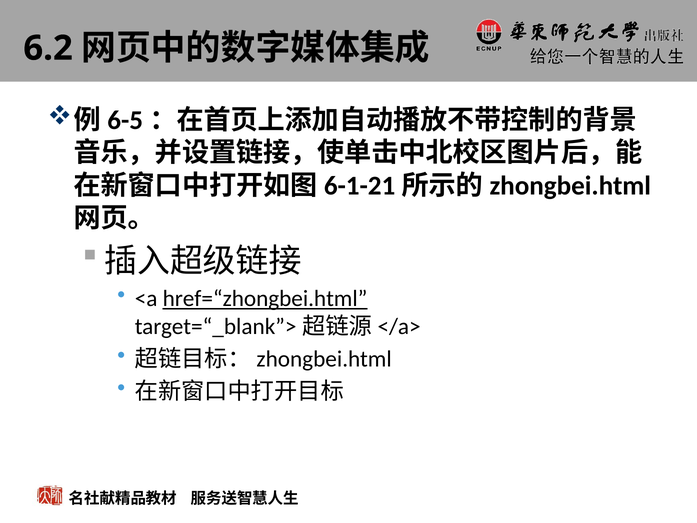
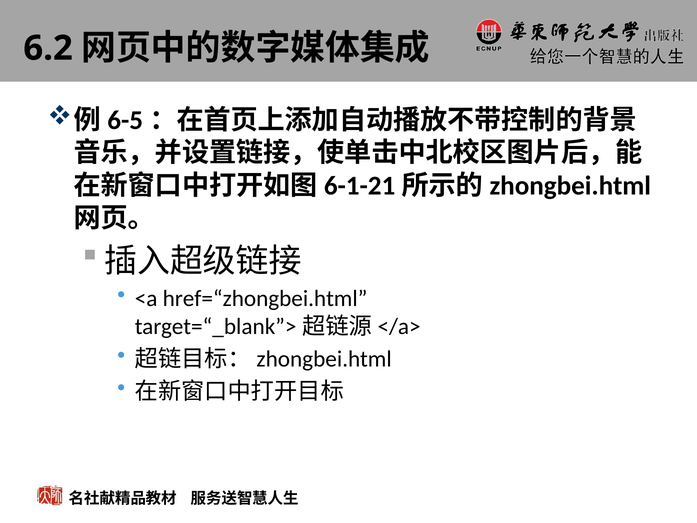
href=“zhongbei.html underline: present -> none (265, 299)
